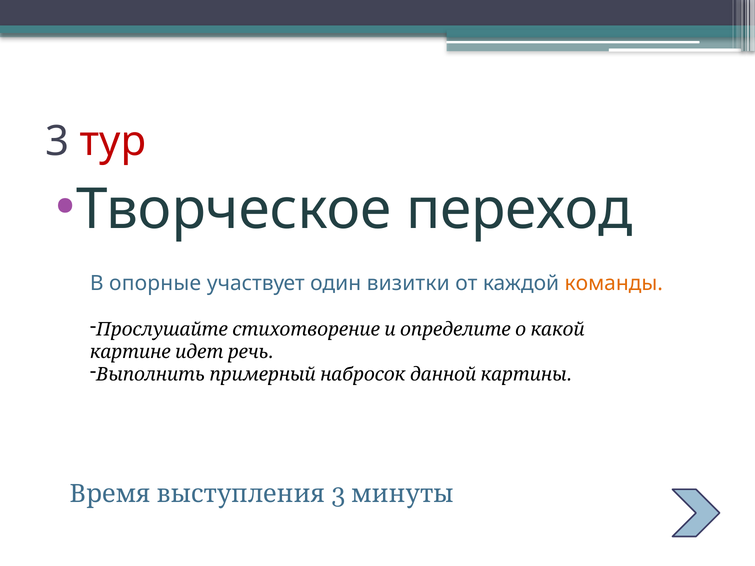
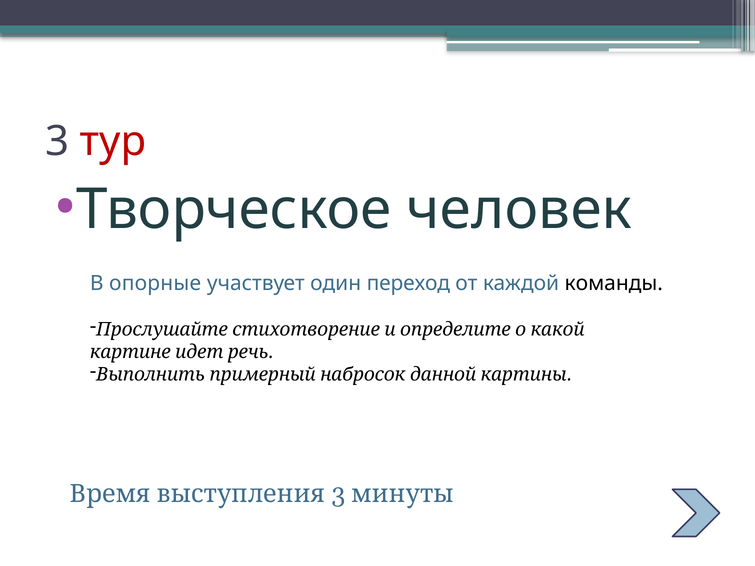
переход: переход -> человек (519, 210)
визитки: визитки -> переход (408, 283)
команды colour: orange -> black (614, 283)
